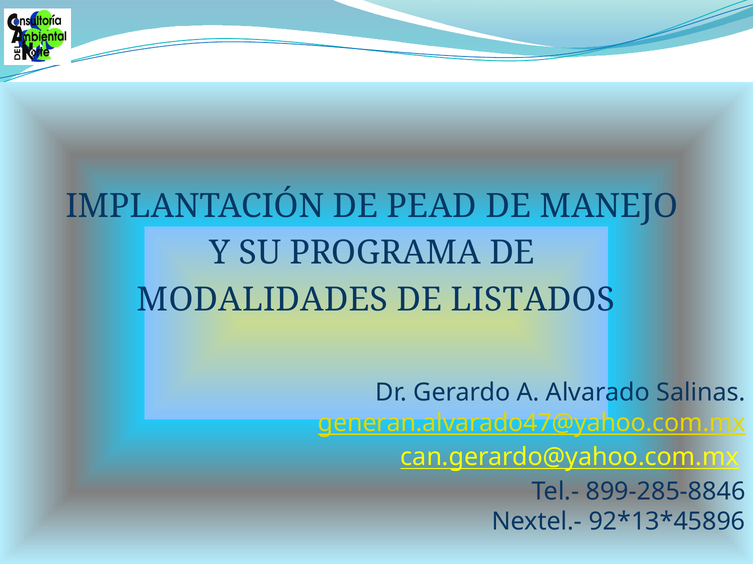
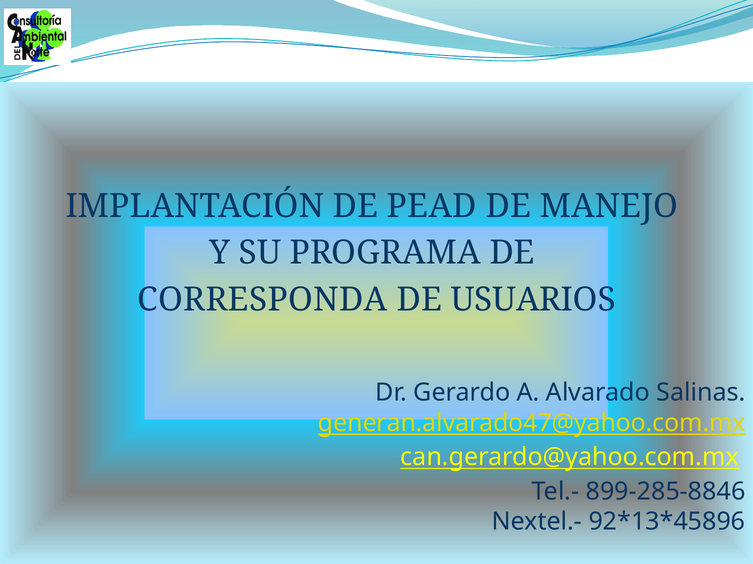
MODALIDADES: MODALIDADES -> CORRESPONDA (262, 300)
LISTADOS: LISTADOS -> USUARIOS (533, 300)
